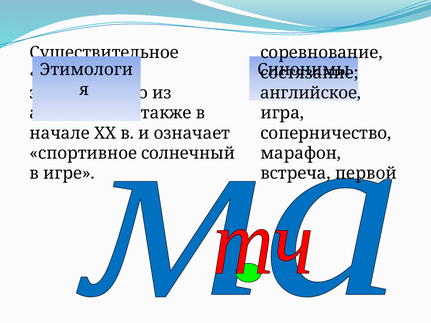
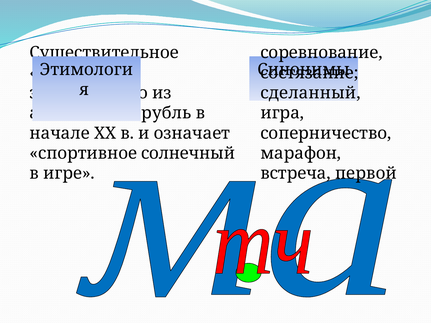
английское: английское -> сделанный (311, 93)
также: также -> рубль (166, 113)
